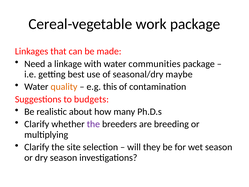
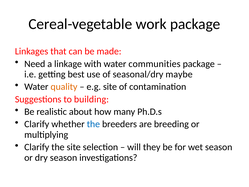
e.g this: this -> site (110, 87)
budgets: budgets -> building (91, 99)
the colour: purple -> blue (93, 124)
